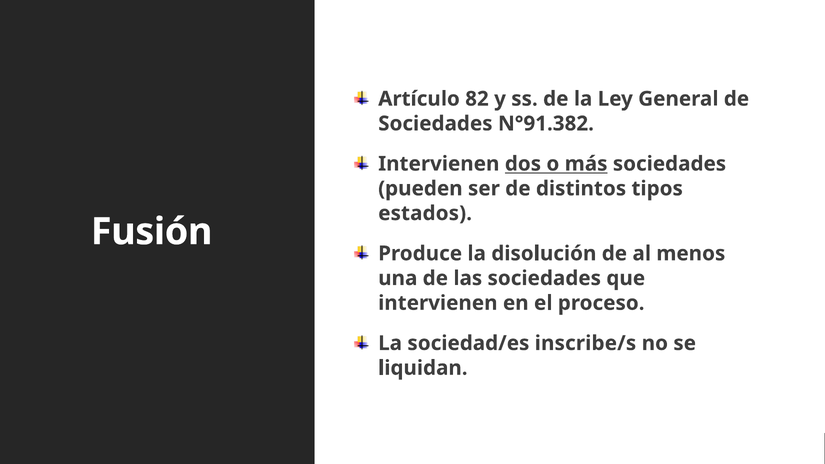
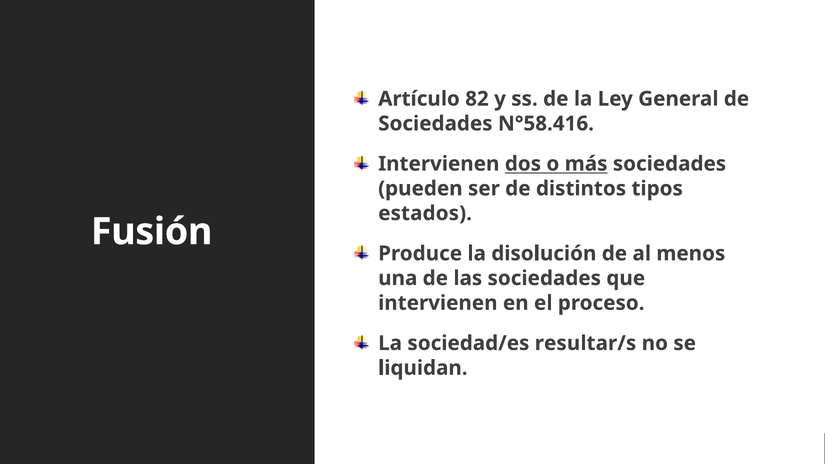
N°91.382: N°91.382 -> N°58.416 (546, 124)
inscribe/s: inscribe/s -> resultar/s (585, 343)
